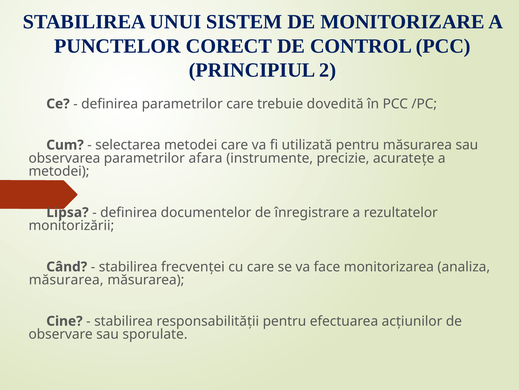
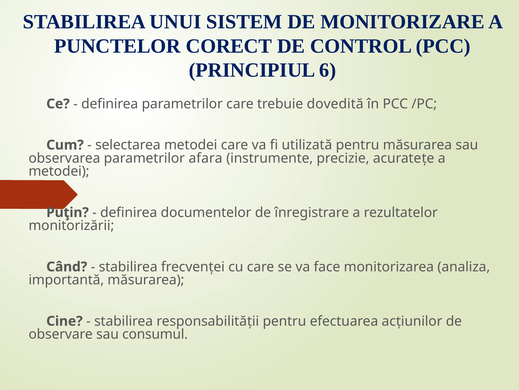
2: 2 -> 6 (328, 70)
Lipsa: Lipsa -> Puţin (68, 212)
măsurarea: măsurarea -> importantă (66, 279)
sporulate: sporulate -> consumul (155, 334)
